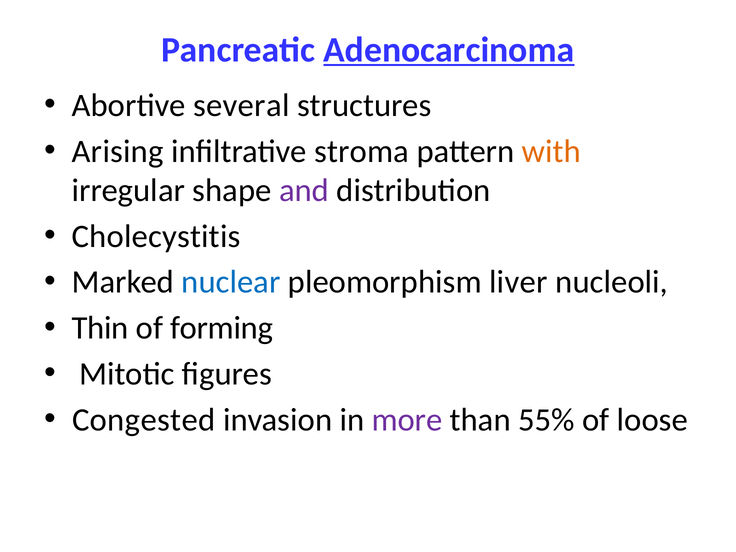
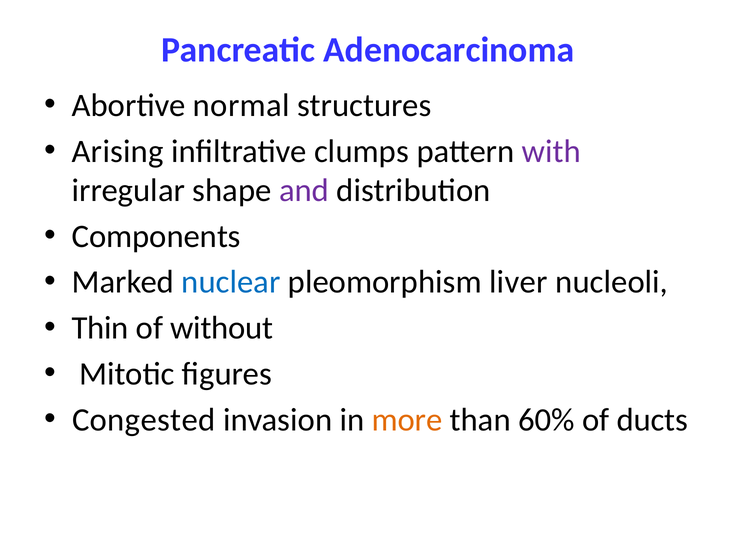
Adenocarcinoma underline: present -> none (449, 50)
several: several -> normal (241, 105)
stroma: stroma -> clumps (362, 151)
with colour: orange -> purple (551, 151)
Cholecystitis: Cholecystitis -> Components (156, 236)
forming: forming -> without (222, 328)
more colour: purple -> orange (407, 420)
55%: 55% -> 60% (546, 420)
loose: loose -> ducts (652, 420)
